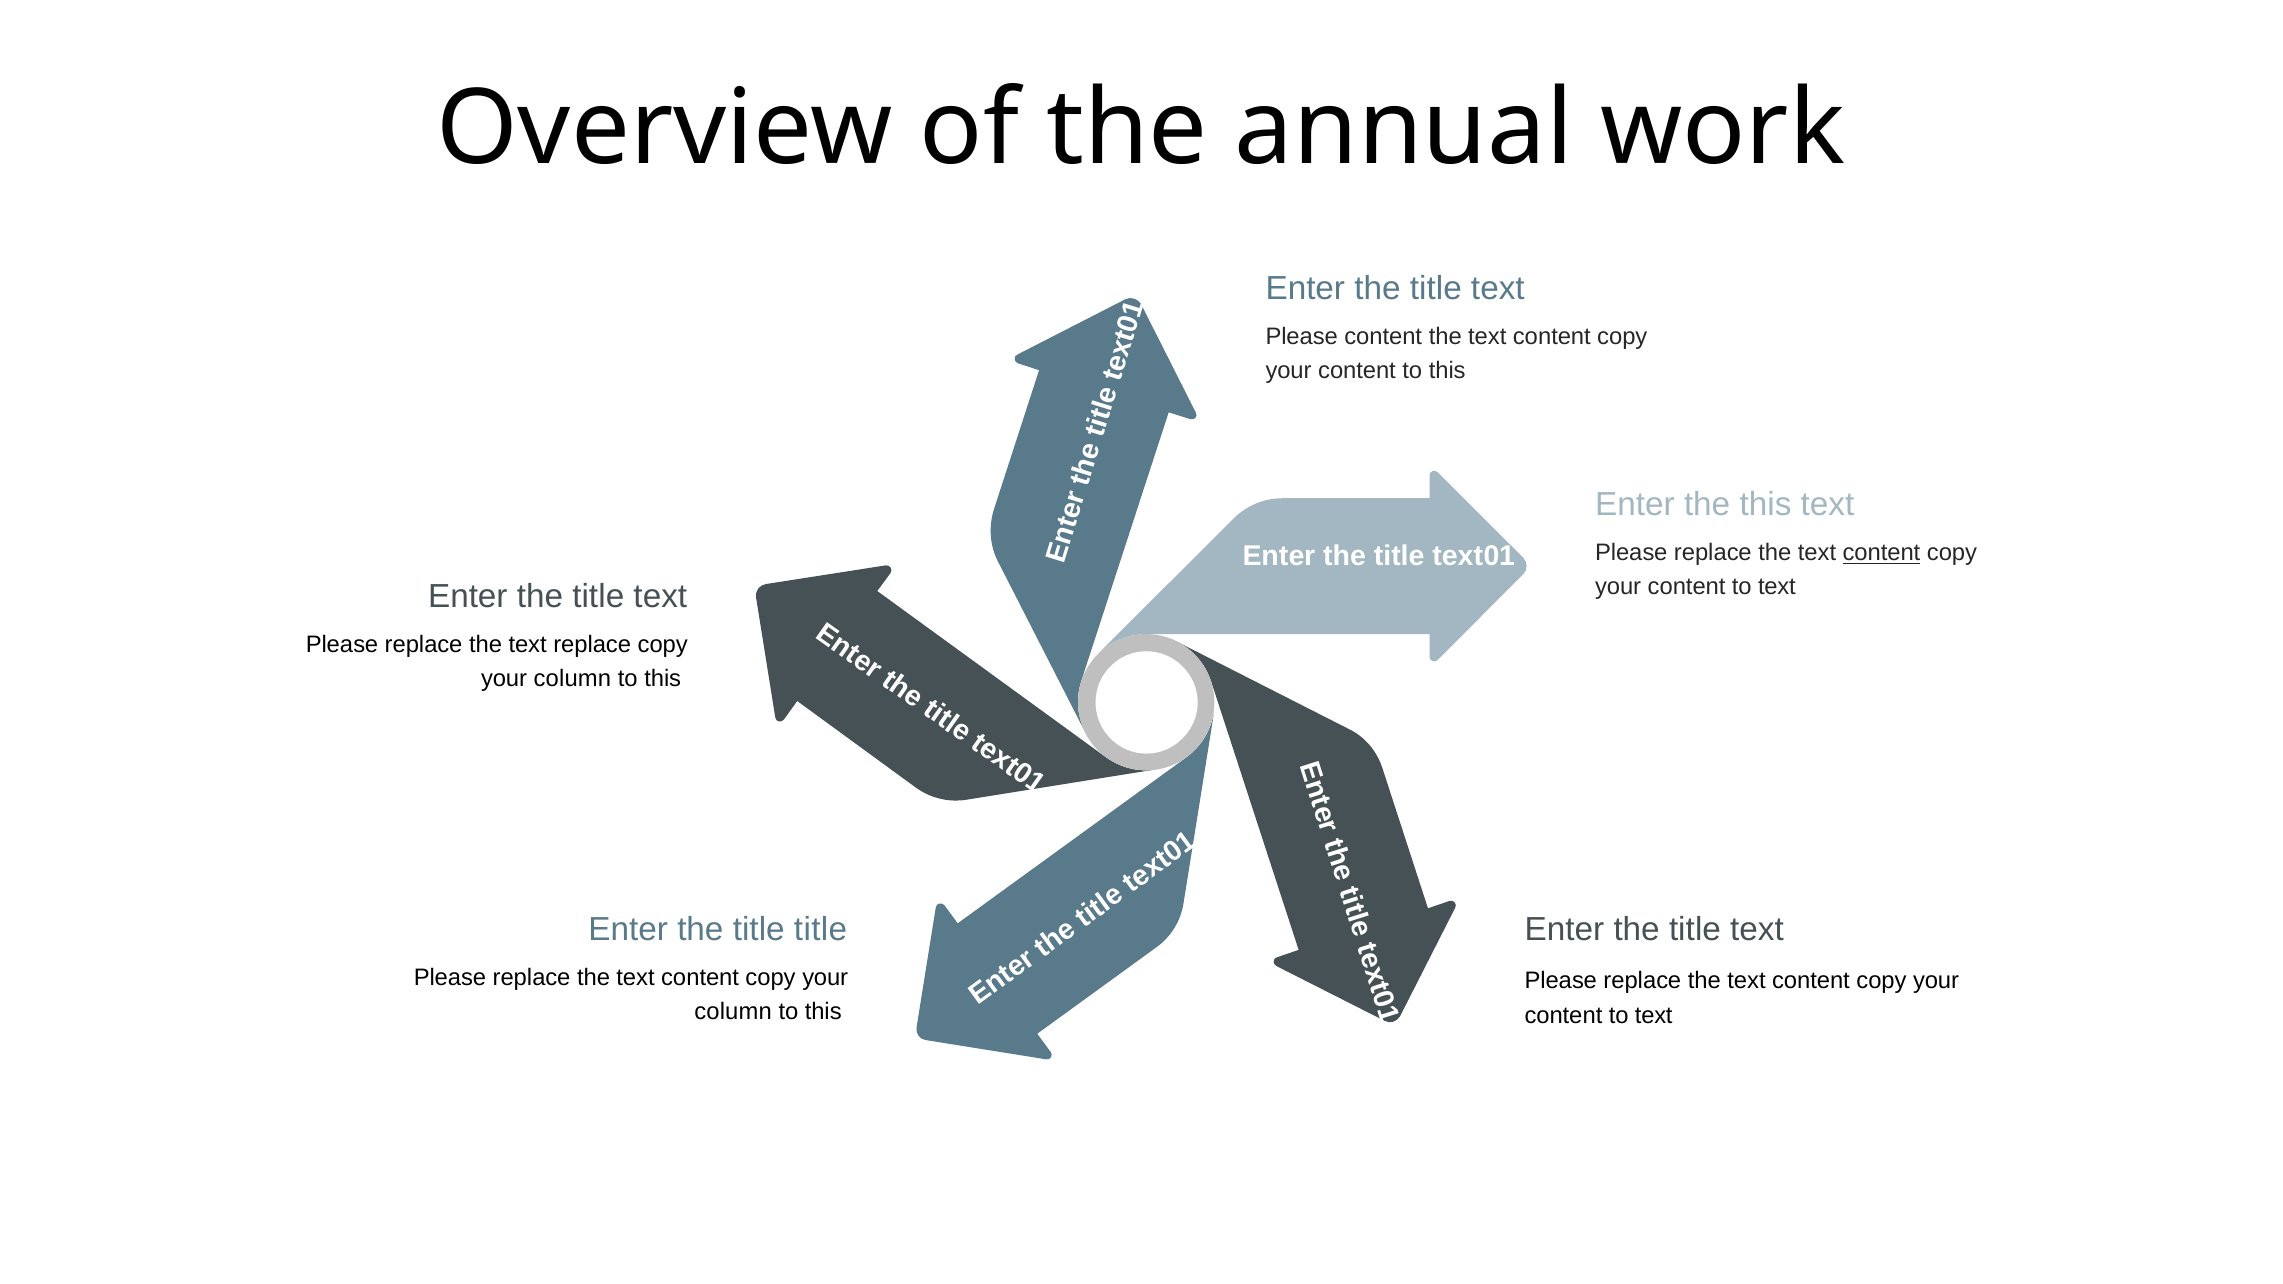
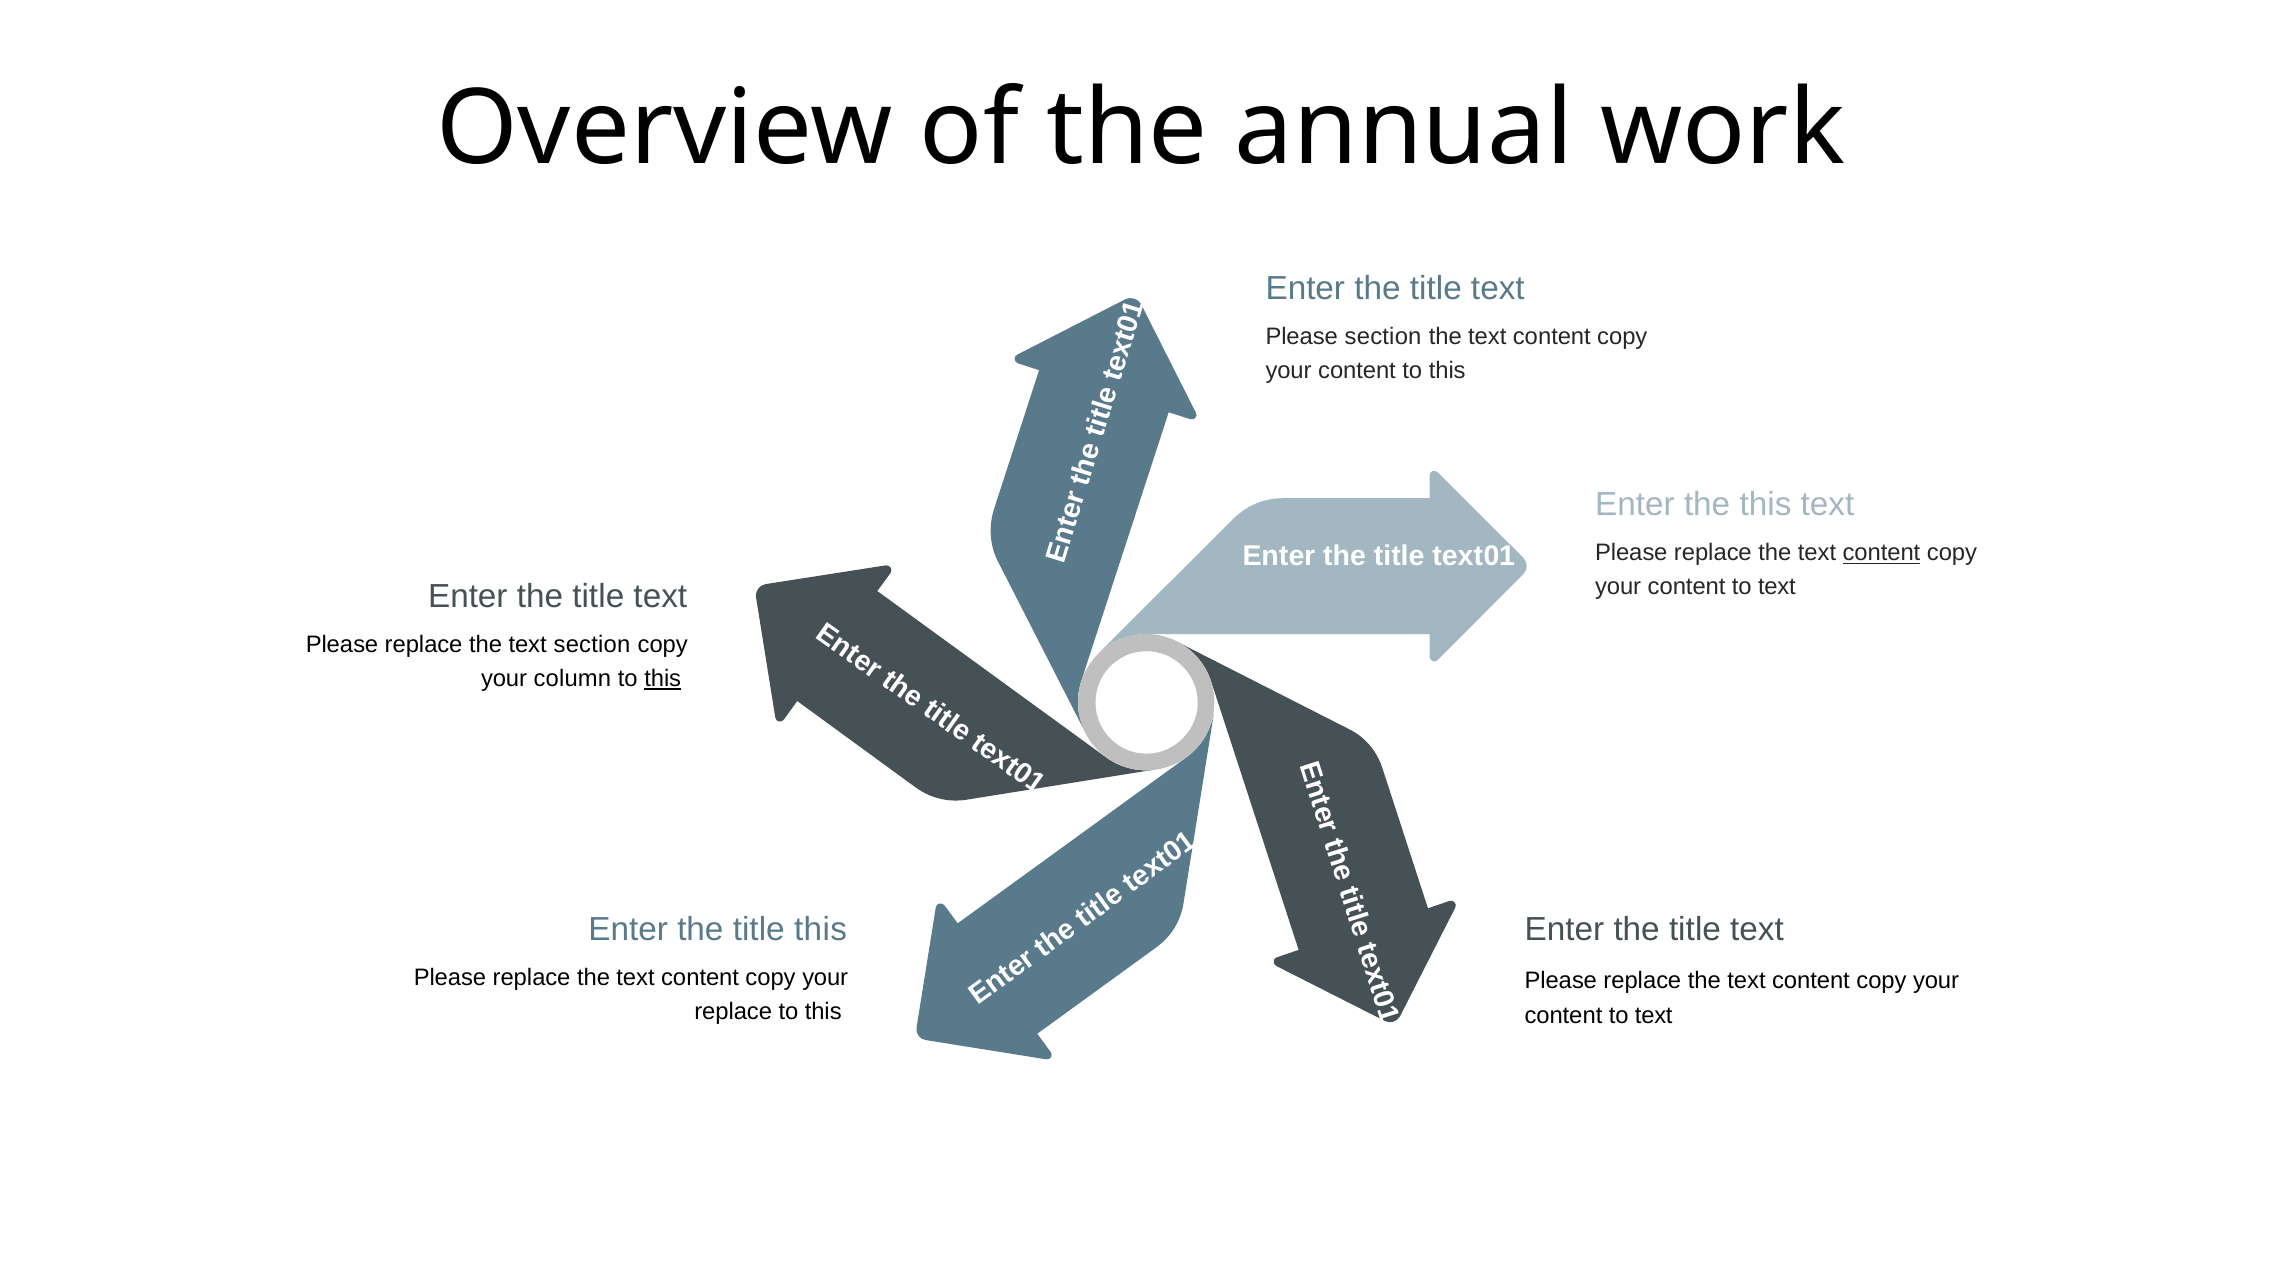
Please content: content -> section (1383, 337)
text replace: replace -> section (592, 645)
this underline: none -> present (663, 679)
title title: title -> this (821, 929)
column: column -> replace (733, 1011)
